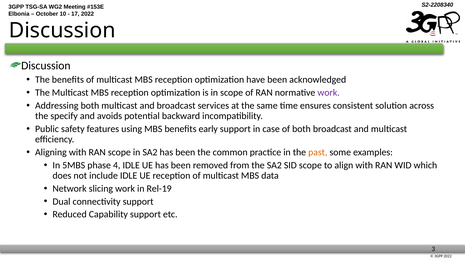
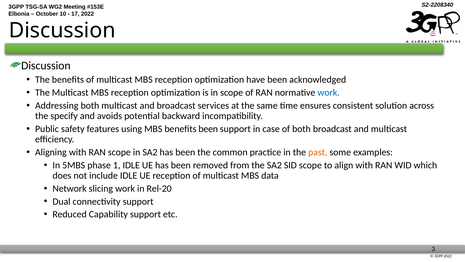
work colour: purple -> blue (329, 92)
benefits early: early -> been (208, 129)
4: 4 -> 1 (117, 165)
Rel-19: Rel-19 -> Rel-20 (159, 188)
